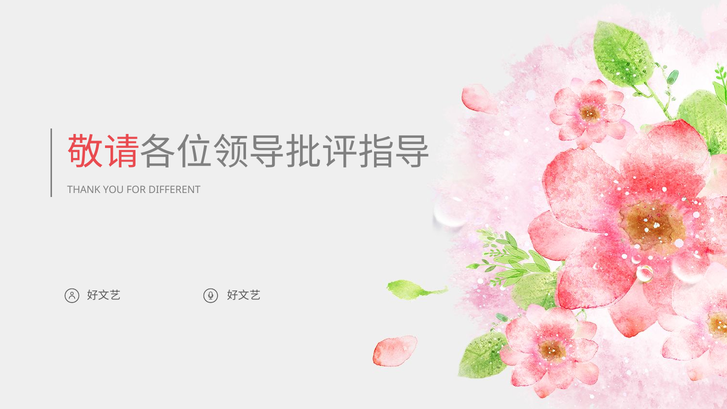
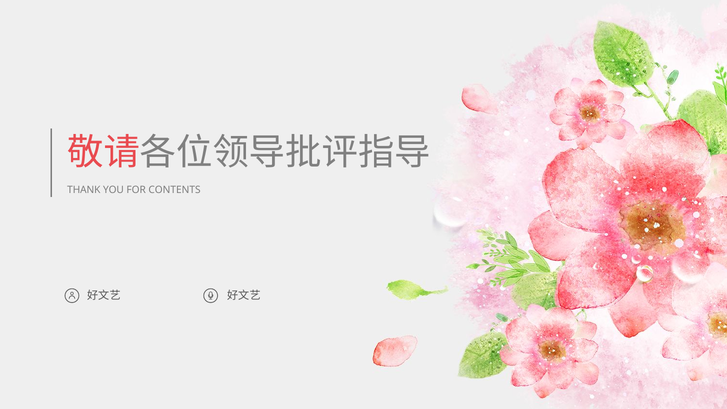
DIFFERENT: DIFFERENT -> CONTENTS (174, 190)
